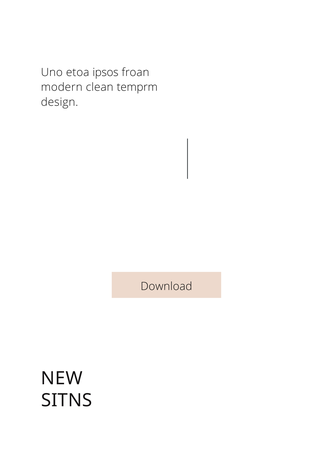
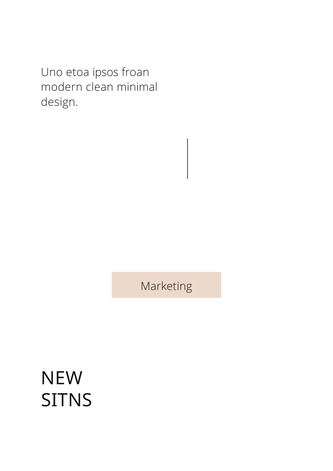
temprm: temprm -> minimal (137, 87)
Download: Download -> Marketing (166, 286)
